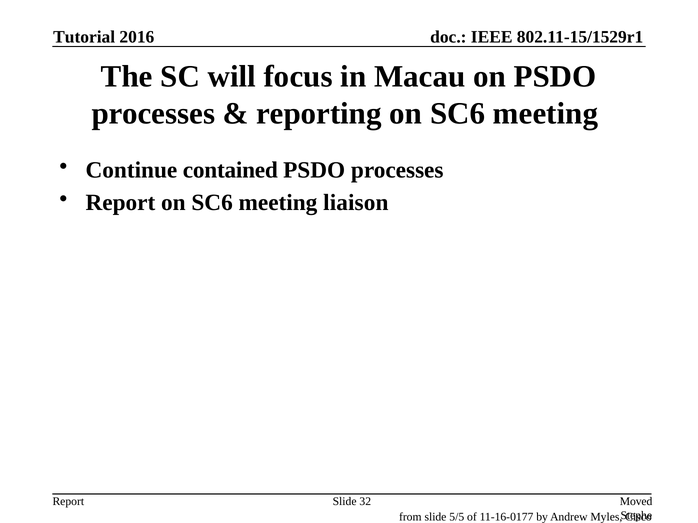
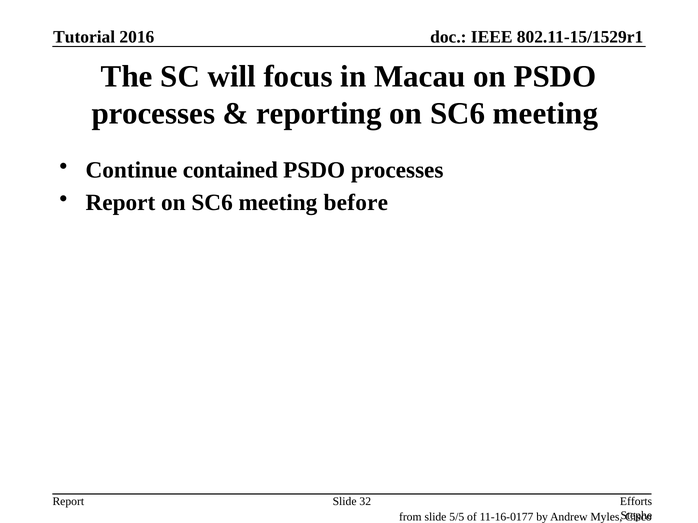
liaison: liaison -> before (356, 203)
Moved: Moved -> Efforts (636, 502)
